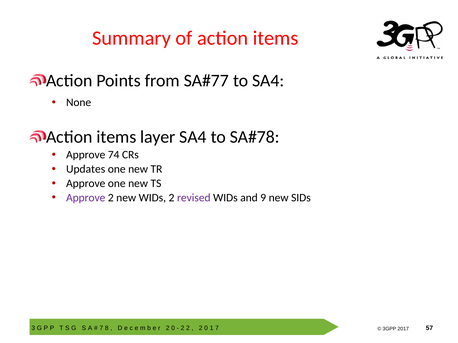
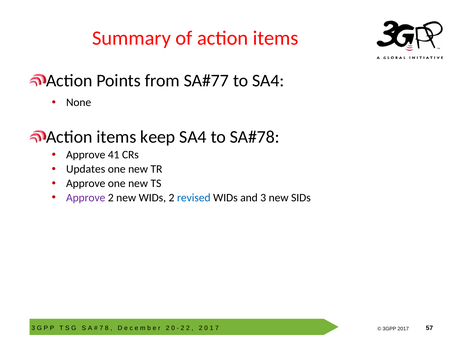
layer: layer -> keep (158, 137)
74: 74 -> 41 (114, 155)
revised colour: purple -> blue (194, 198)
and 9: 9 -> 3 (263, 198)
